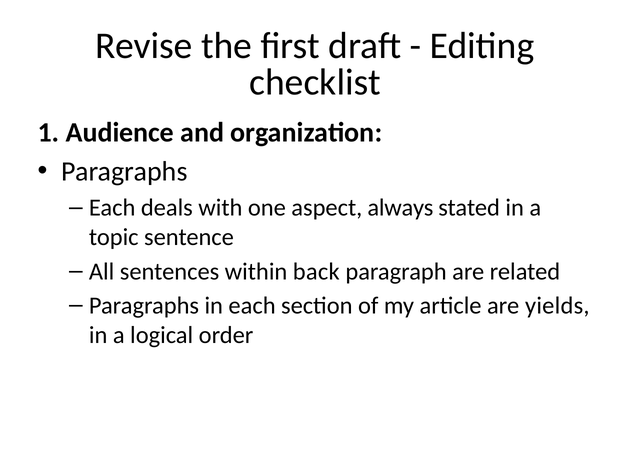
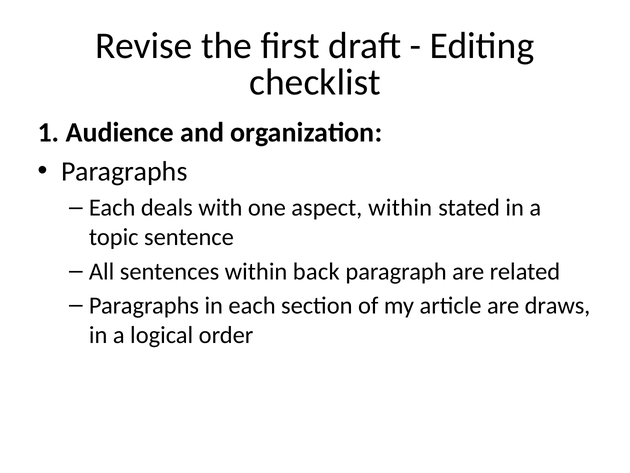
aspect always: always -> within (400, 208)
yields: yields -> draws (558, 305)
